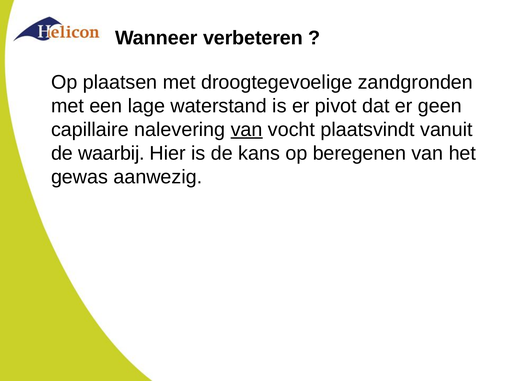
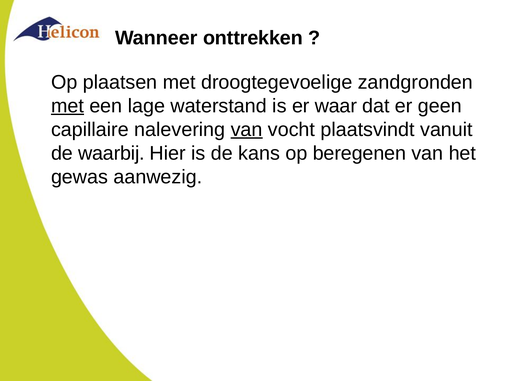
verbeteren: verbeteren -> onttrekken (253, 38)
met underline: none -> present (67, 106)
pivot: pivot -> waar (336, 106)
